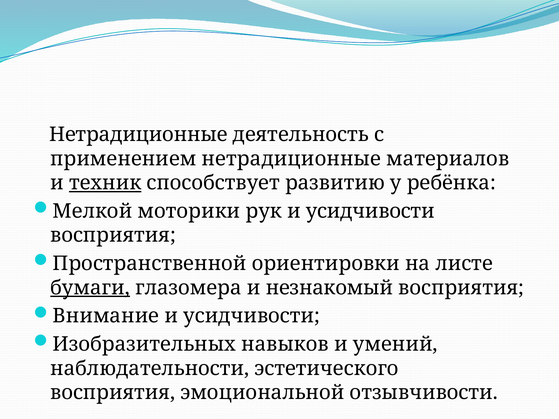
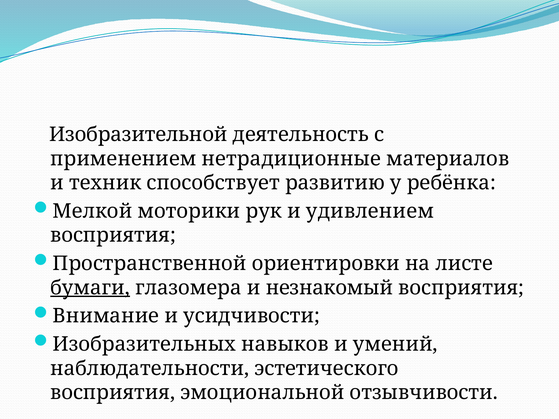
Нетрадиционные: Нетрадиционные -> Изобразительной (138, 135)
техник underline: present -> none (105, 183)
рук и усидчивости: усидчивости -> удивлением (370, 211)
